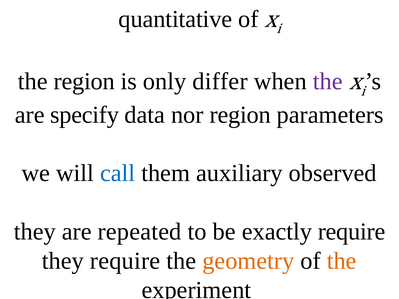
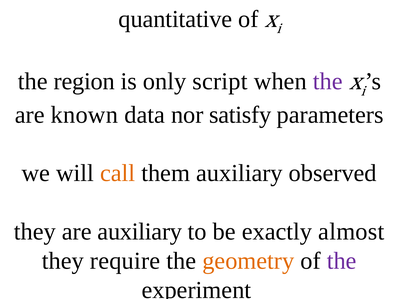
differ: differ -> script (220, 82)
specify: specify -> known (84, 115)
nor region: region -> satisfy (240, 115)
call colour: blue -> orange (118, 173)
are repeated: repeated -> auxiliary (140, 232)
exactly require: require -> almost (351, 232)
the colour: orange -> purple (342, 261)
